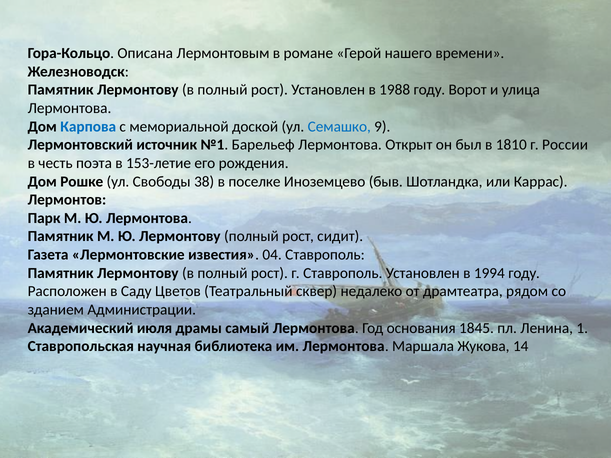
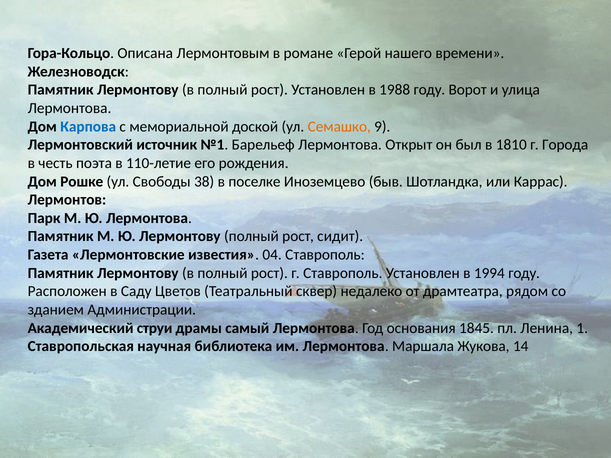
Семашко colour: blue -> orange (339, 127)
России: России -> Города (565, 145)
153-летие: 153-летие -> 110-летие (159, 163)
июля: июля -> струи (155, 328)
